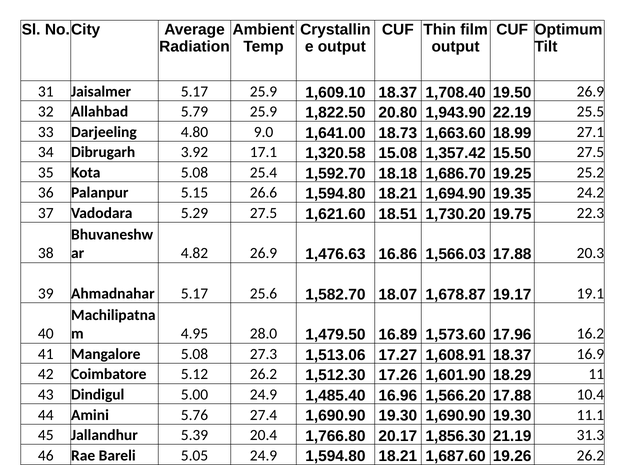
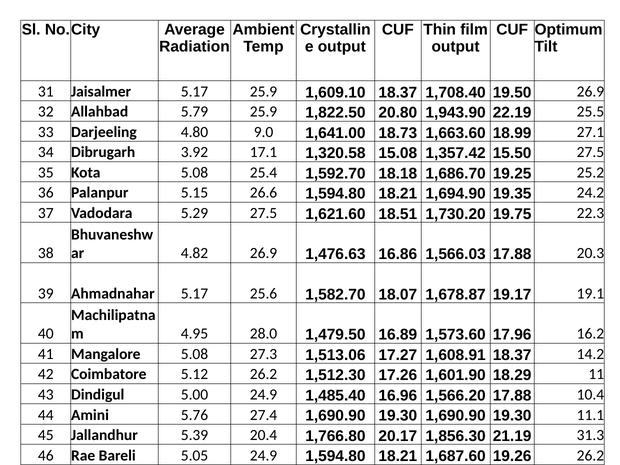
16.9: 16.9 -> 14.2 (590, 354)
